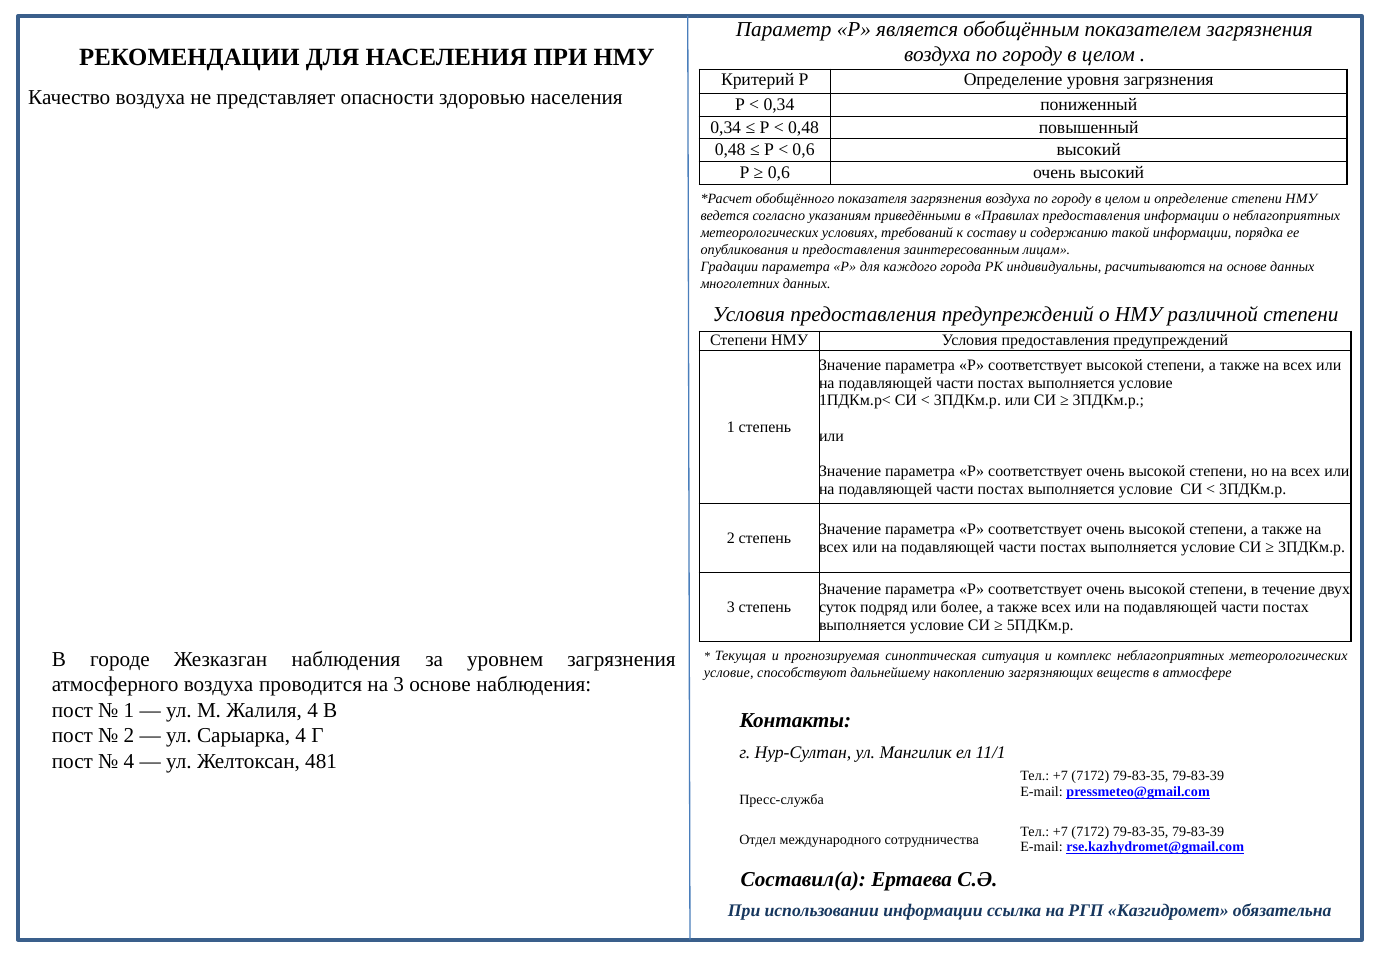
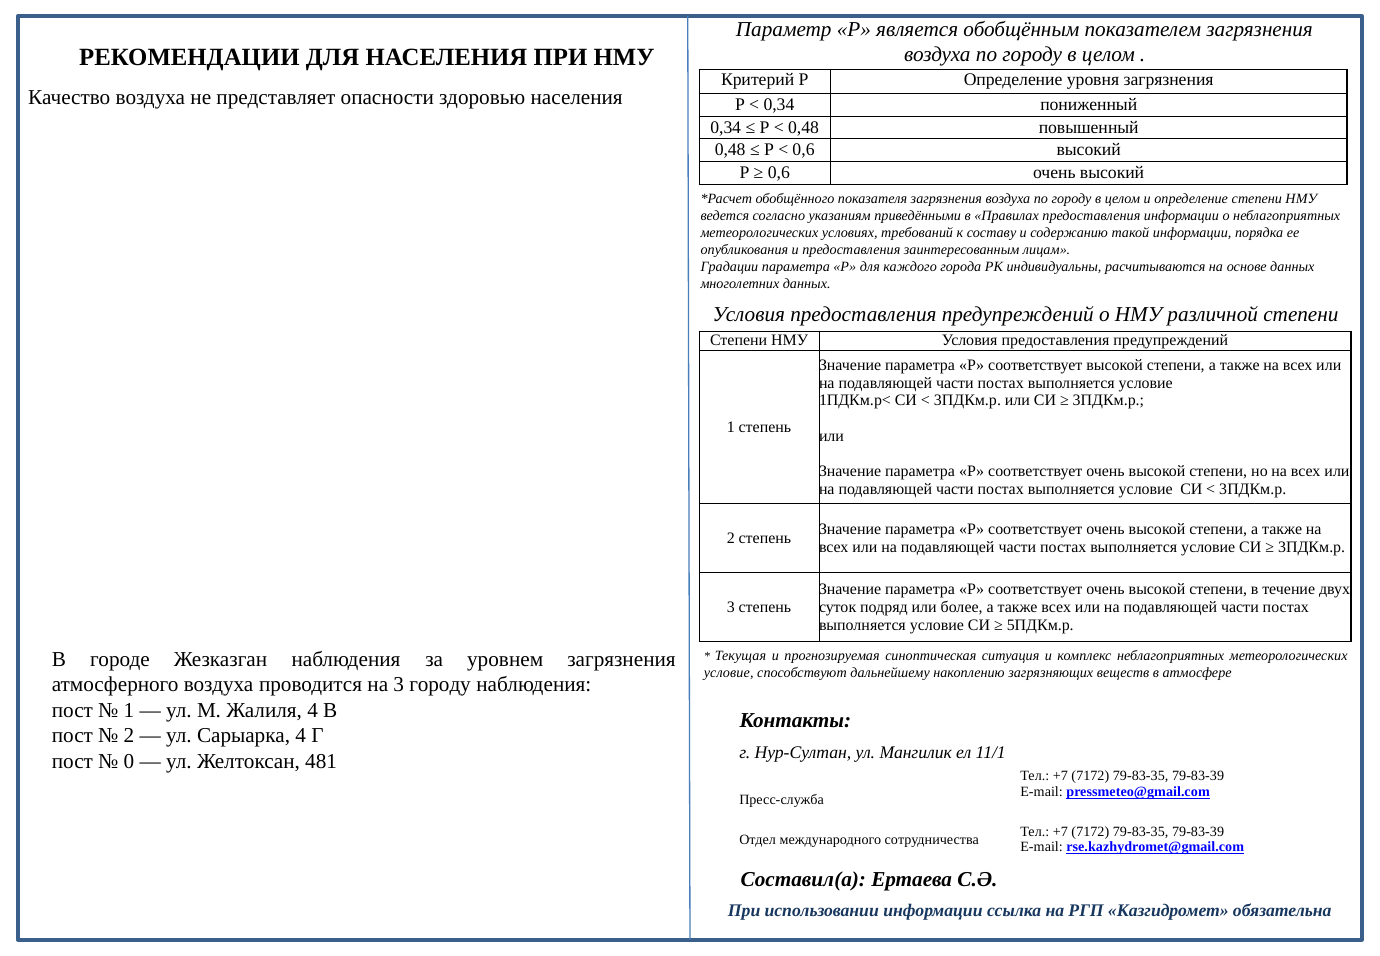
3 основе: основе -> городу (440, 684)
4: 4 -> 0 (129, 761)
